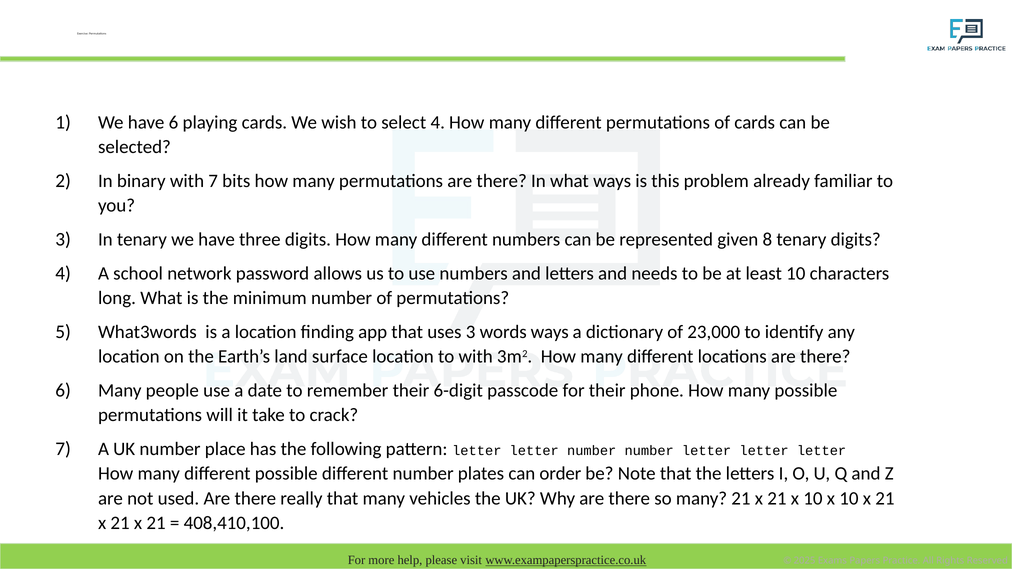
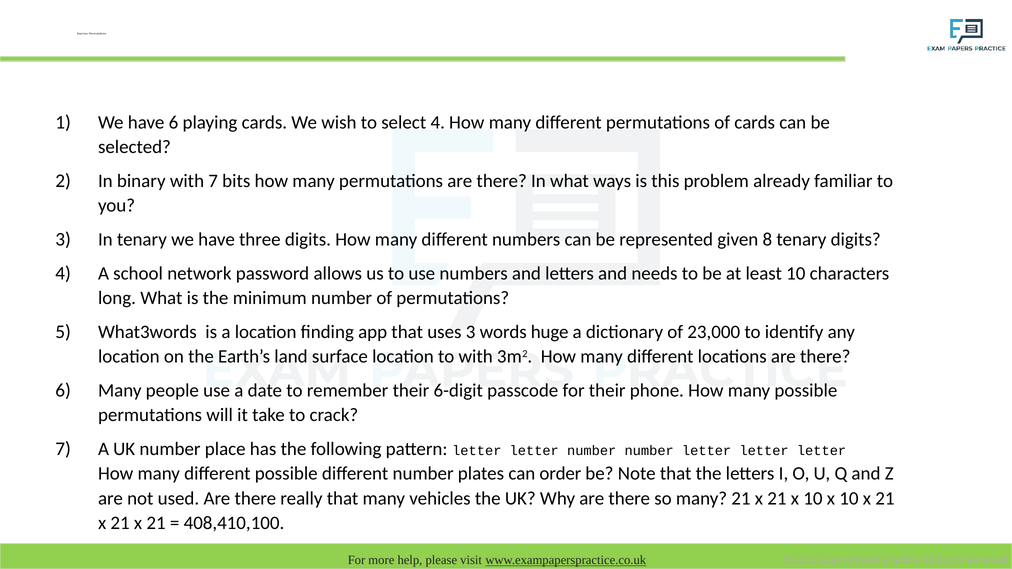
words ways: ways -> huge (550, 332)
